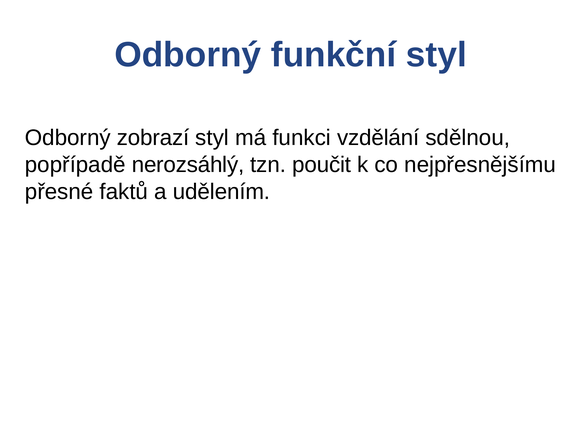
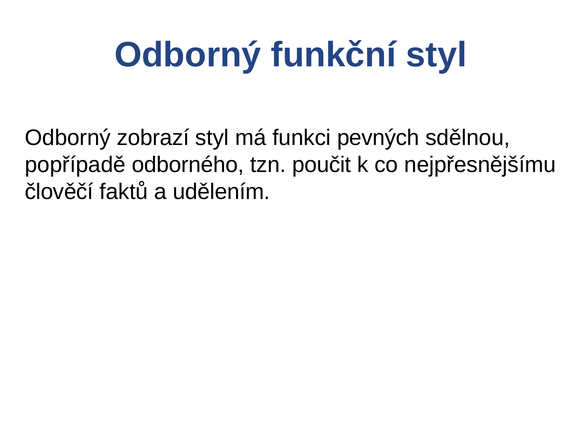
vzdělání: vzdělání -> pevných (378, 138)
nerozsáhlý: nerozsáhlý -> odborného (188, 165)
přesné: přesné -> člověčí (59, 192)
